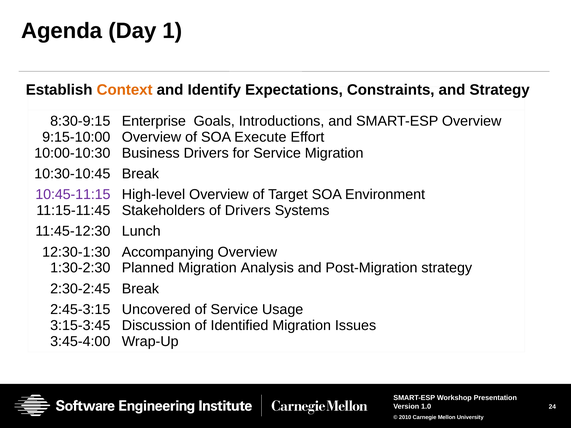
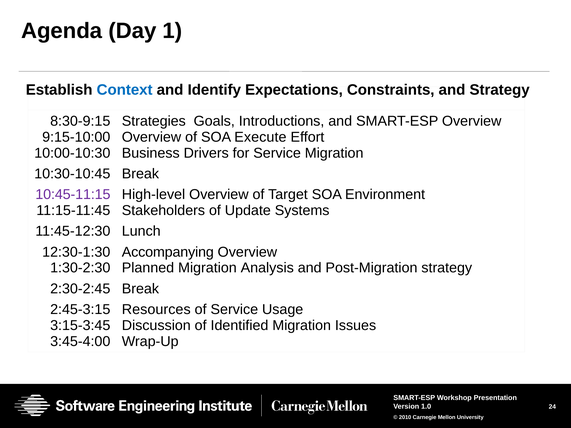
Context colour: orange -> blue (125, 90)
Enterprise: Enterprise -> Strategies (154, 121)
of Drivers: Drivers -> Update (248, 211)
Uncovered: Uncovered -> Resources (156, 310)
